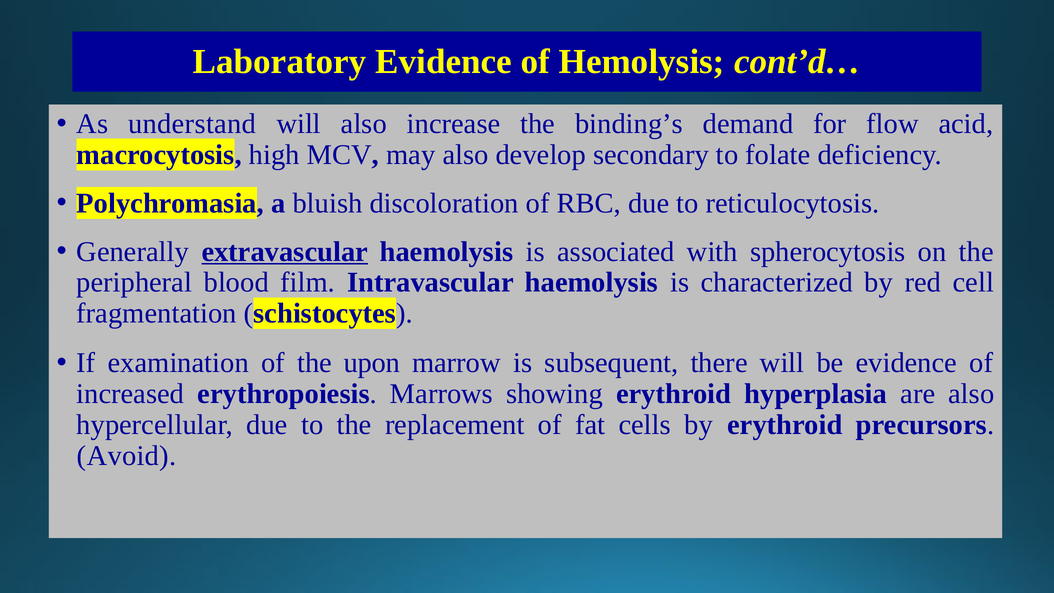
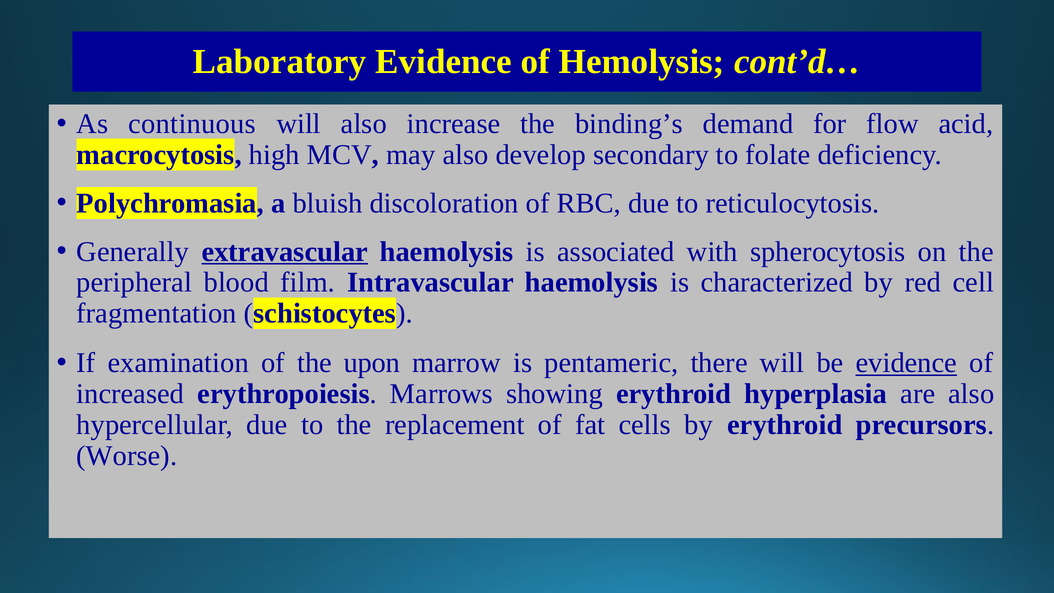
understand: understand -> continuous (192, 124)
subsequent: subsequent -> pentameric (611, 363)
evidence underline: none -> present (906, 363)
Avoid: Avoid -> Worse (127, 456)
